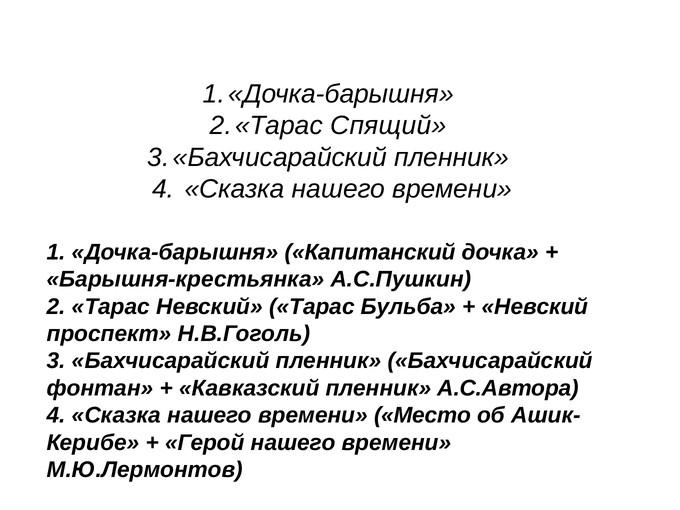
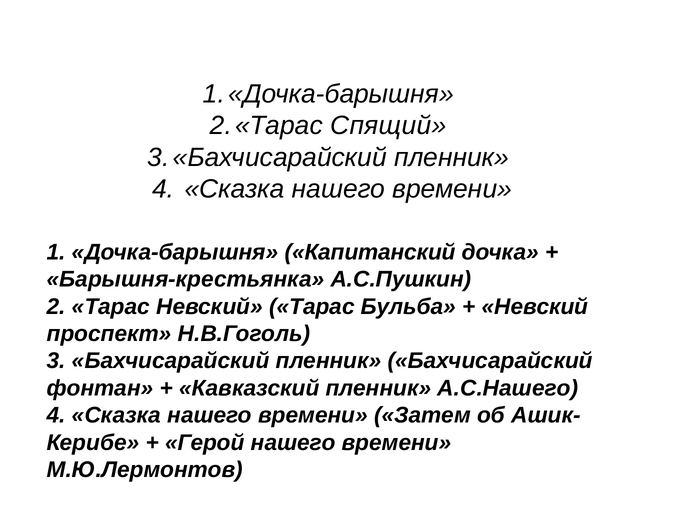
А.С.Автора: А.С.Автора -> А.С.Нашего (508, 388)
Место: Место -> Затем (422, 415)
